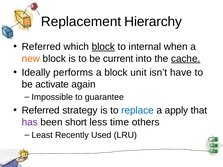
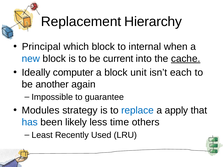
Referred: Referred -> Principal (41, 47)
block underline: present -> none (103, 47)
new colour: orange -> blue (31, 59)
performs: performs -> computer (73, 73)
have: have -> each (181, 73)
activate: activate -> another (52, 84)
Referred: Referred -> Modules (41, 110)
has colour: purple -> blue (30, 122)
short: short -> likely (76, 122)
